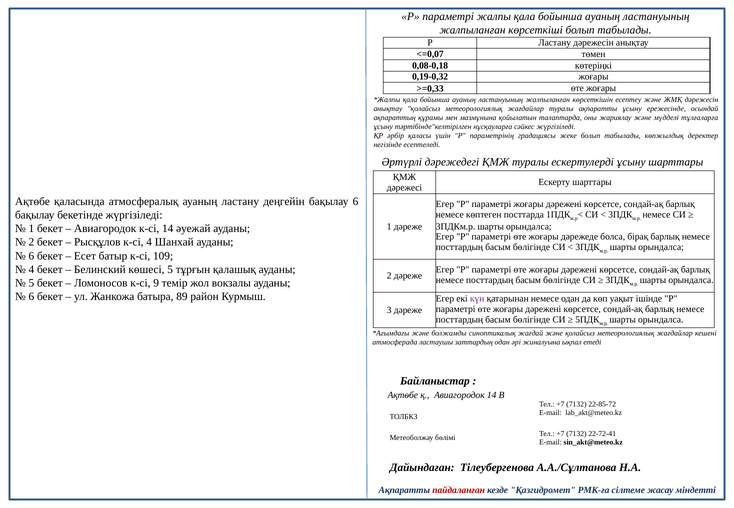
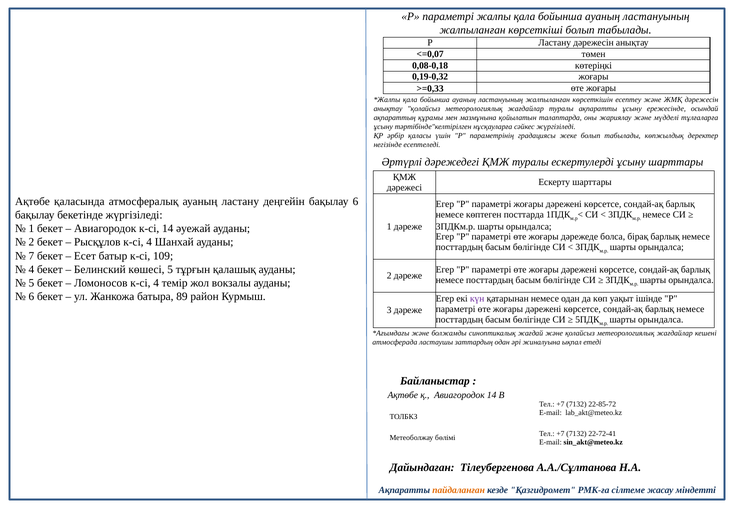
6: 6 -> 7 (31, 256)
Ломоносов к-сі 9: 9 -> 4 (156, 283)
пайдаланған colour: red -> orange (459, 490)
